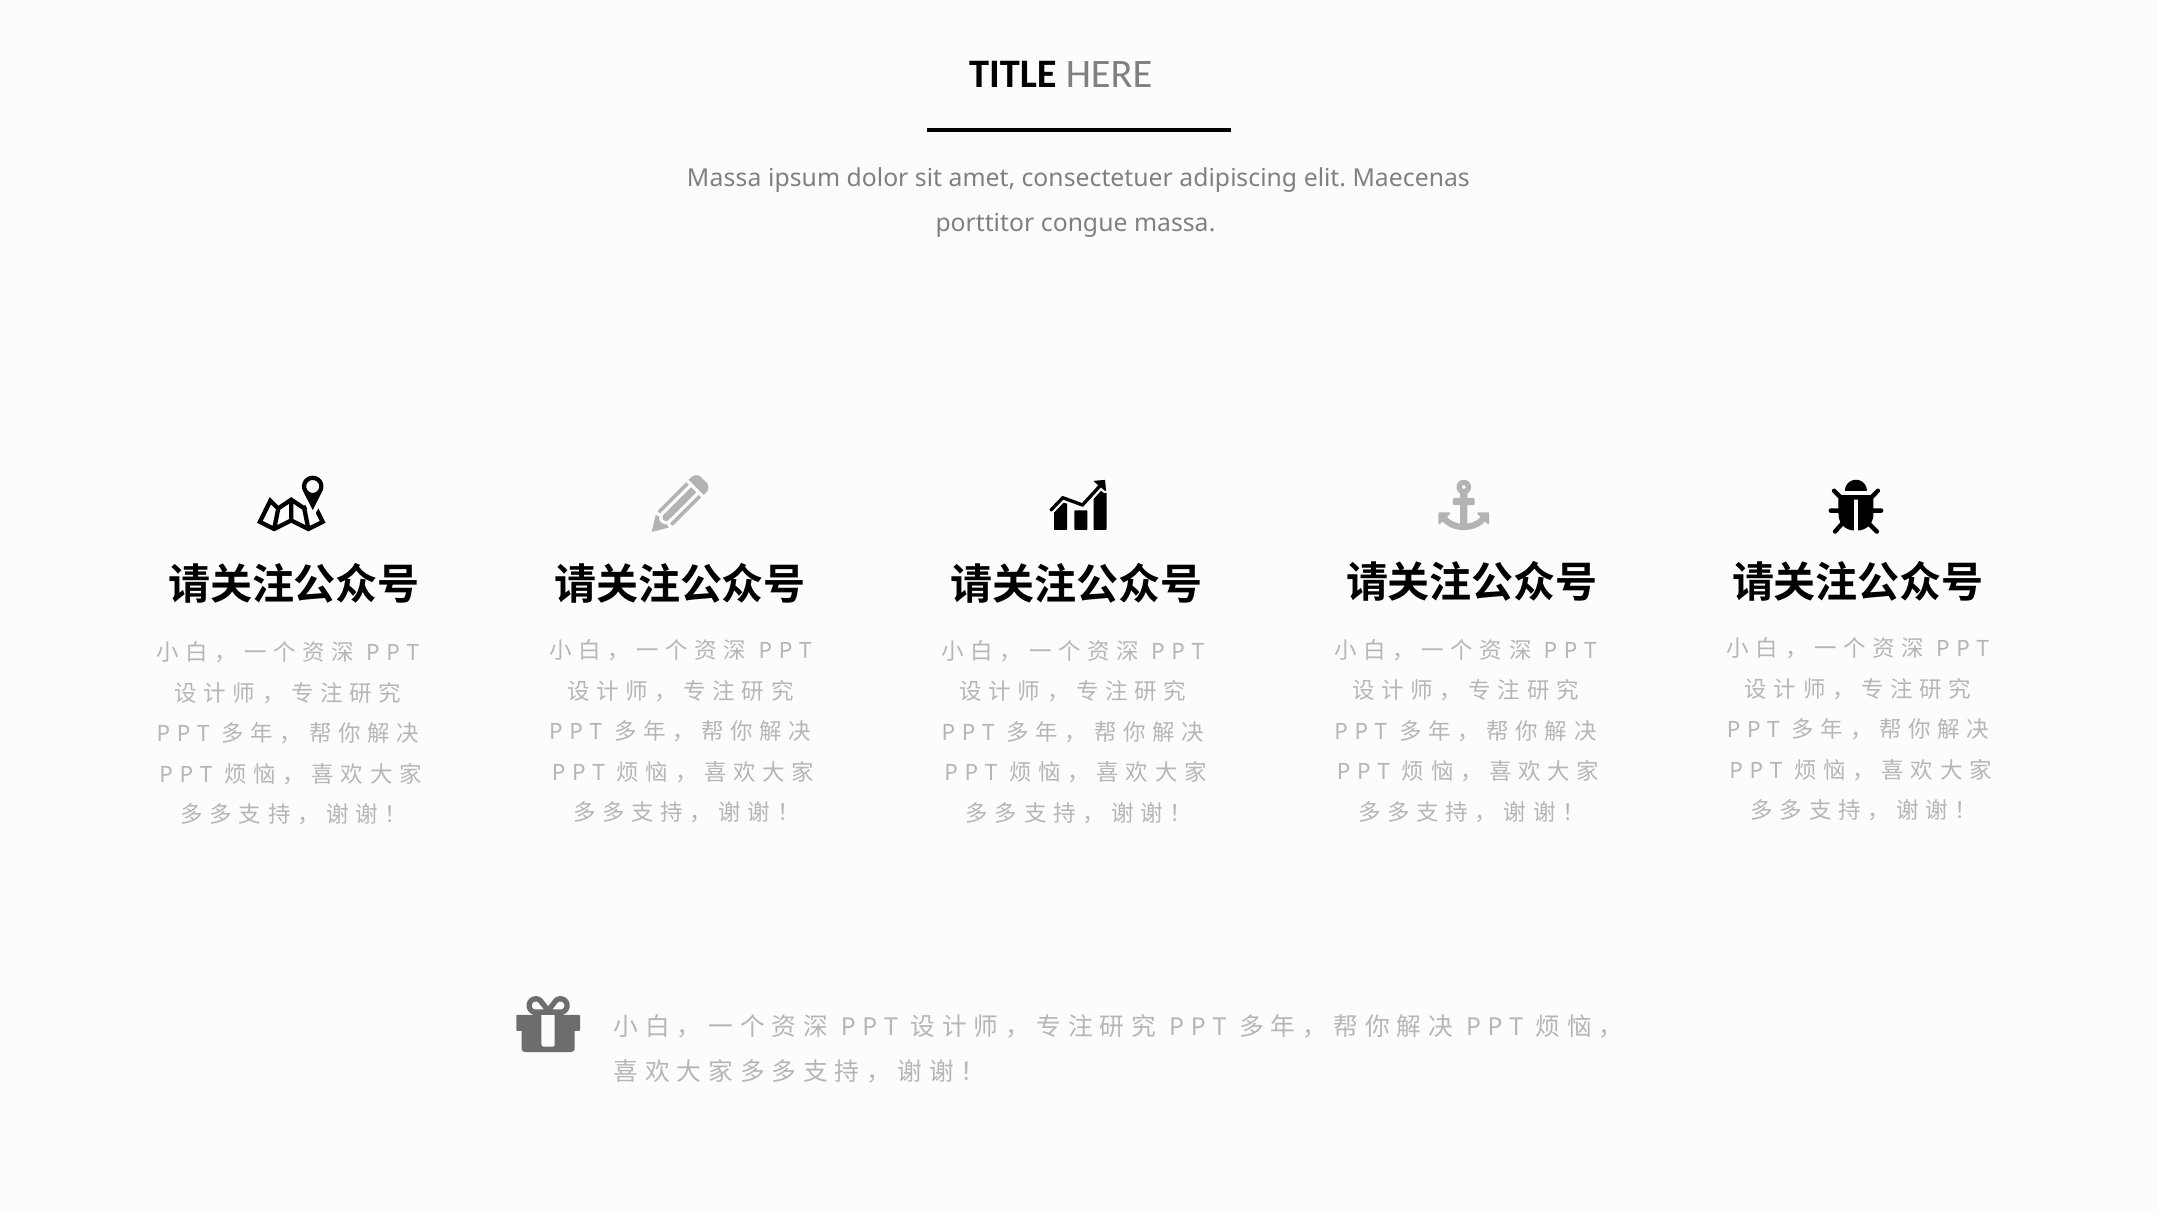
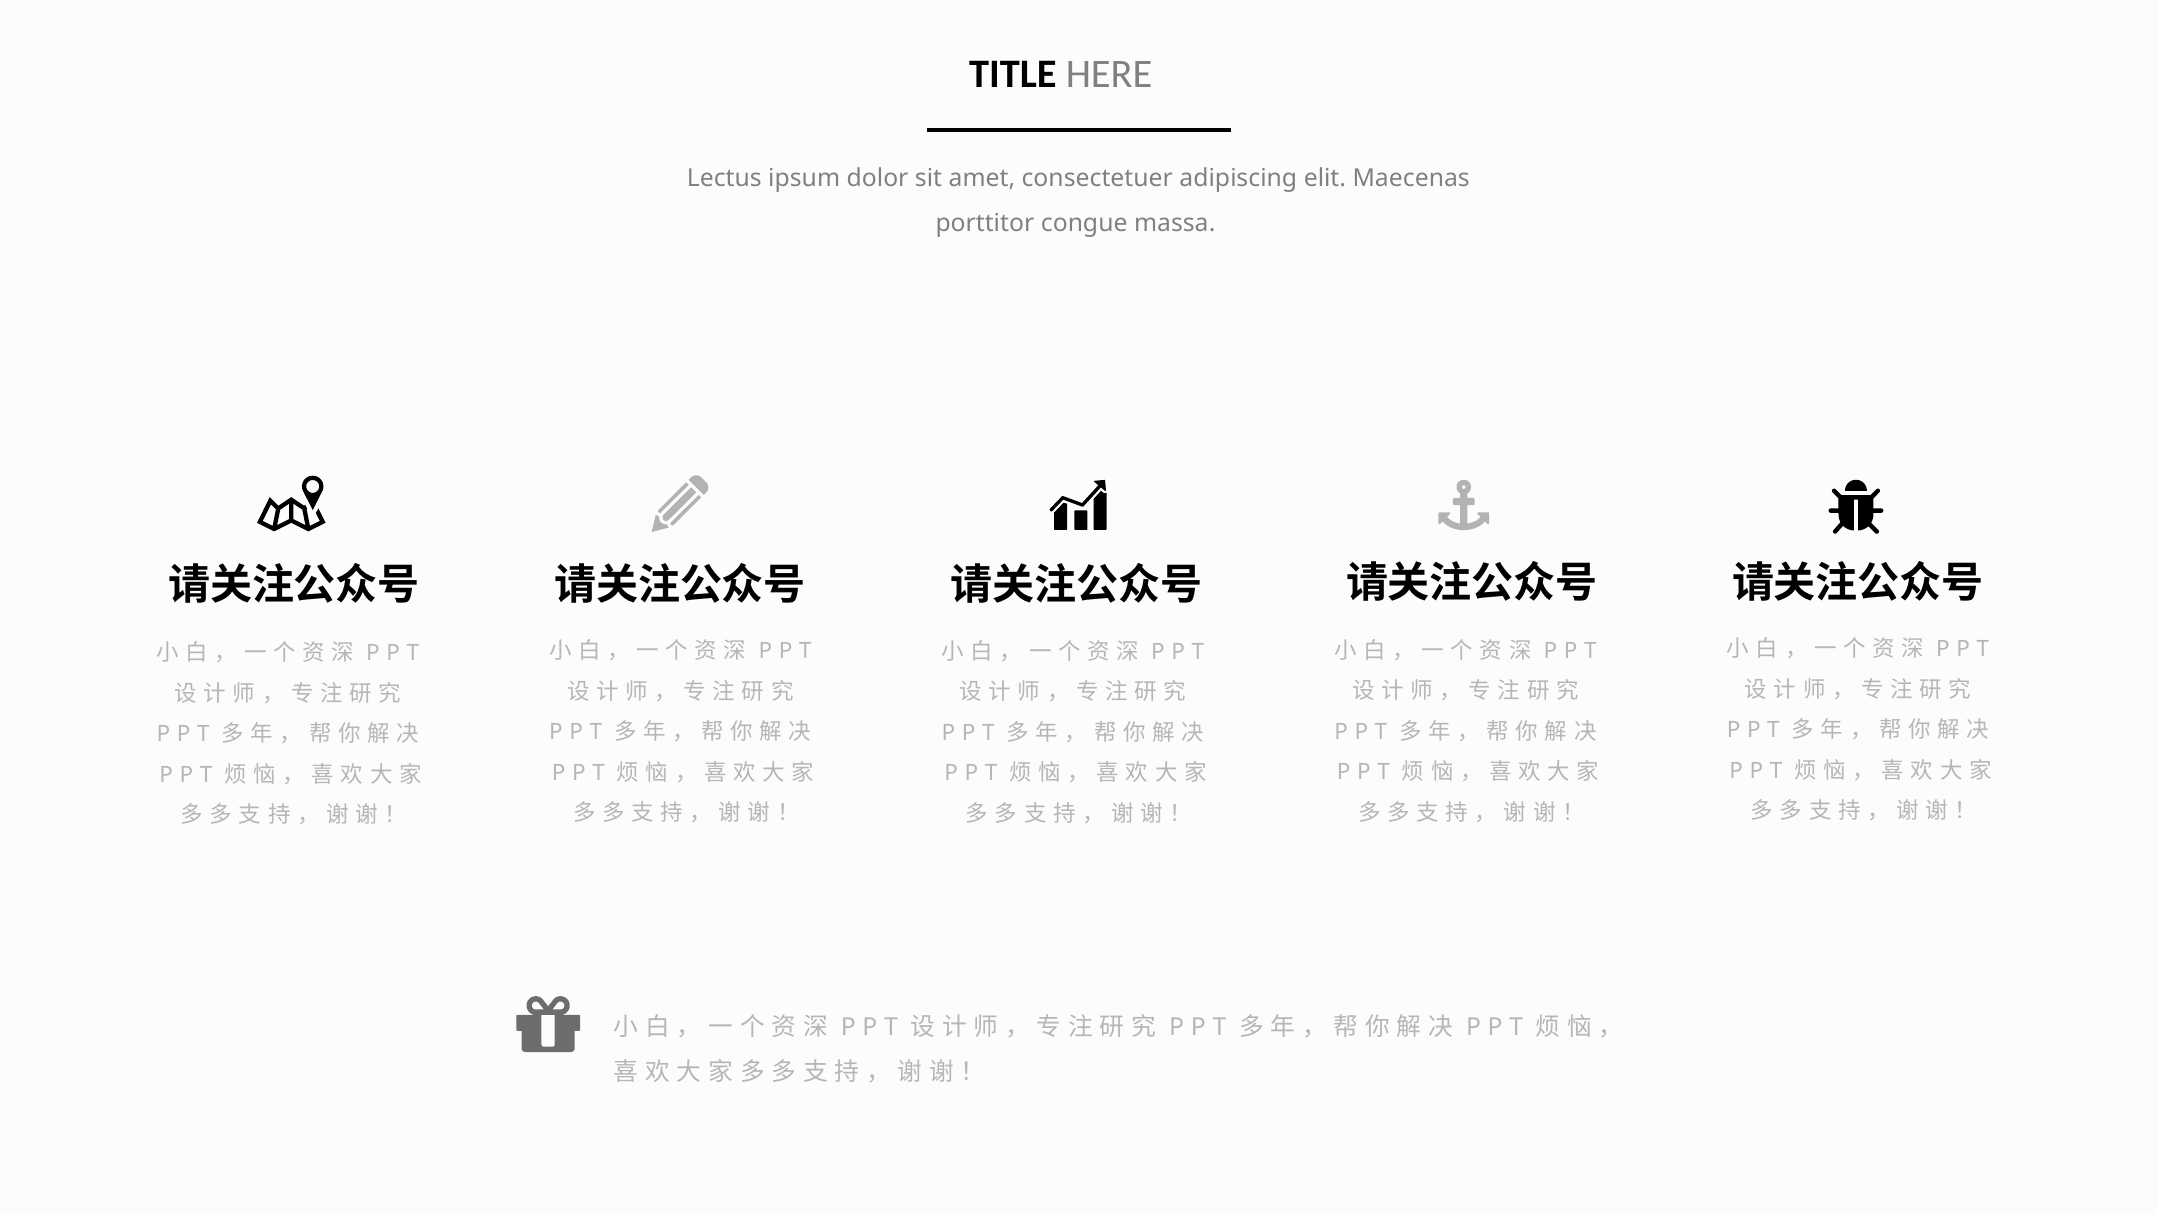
Massa: Massa -> Lectus (724, 179)
